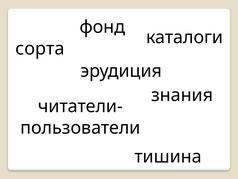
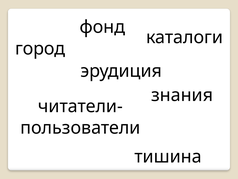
сорта: сорта -> город (40, 48)
